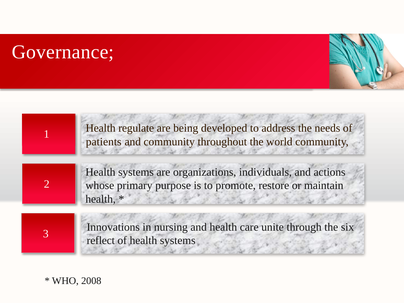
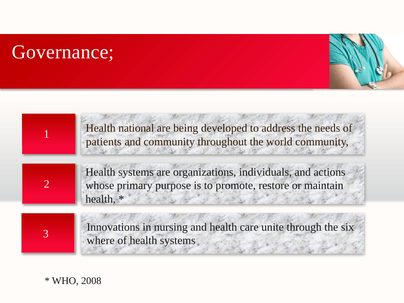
regulate: regulate -> national (136, 128)
reflect: reflect -> where (101, 240)
